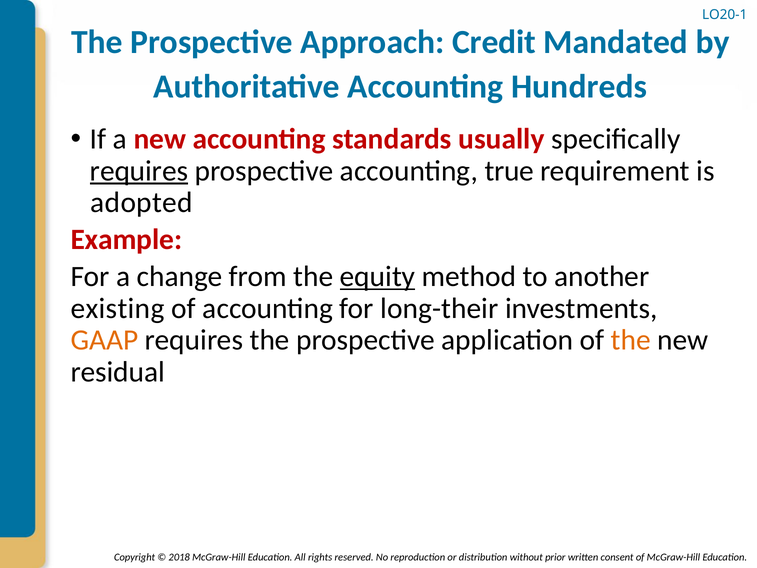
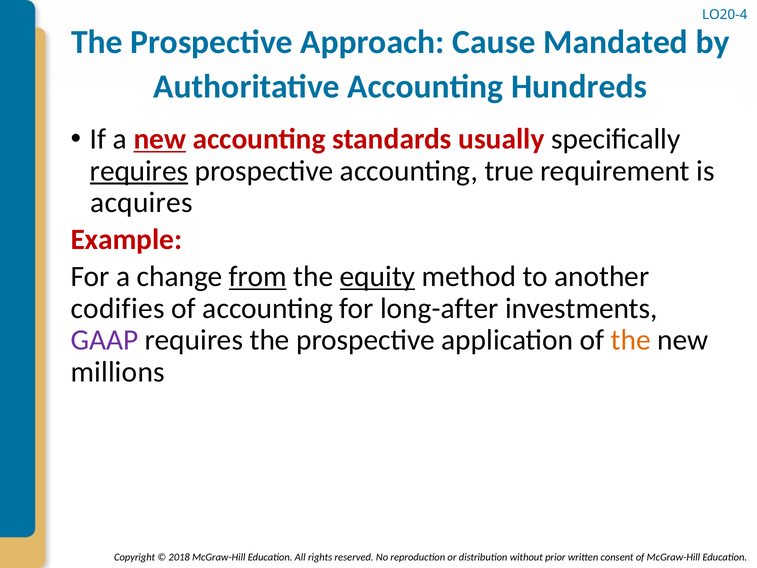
LO20-1: LO20-1 -> LO20-4 (725, 15)
Credit: Credit -> Cause (494, 42)
new underline: none -> present (160, 139)
adopted: adopted -> acquires (142, 203)
from underline: none -> present (258, 277)
existing: existing -> codifies (118, 308)
long-their: long-their -> long-after (439, 308)
GAAP colour: orange -> purple (105, 340)
residual: residual -> millions (118, 372)
